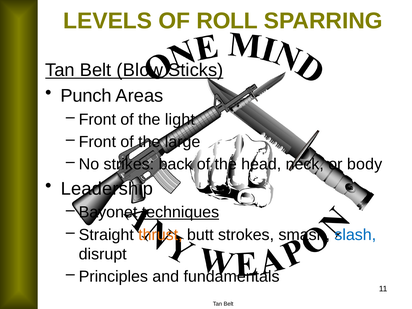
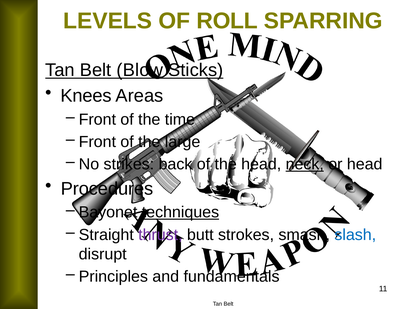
Punch: Punch -> Knees (86, 96)
light: light -> time (180, 119)
neck underline: none -> present (305, 164)
or body: body -> head (365, 164)
Leadership: Leadership -> Procedures (107, 189)
thrust colour: orange -> purple (160, 235)
